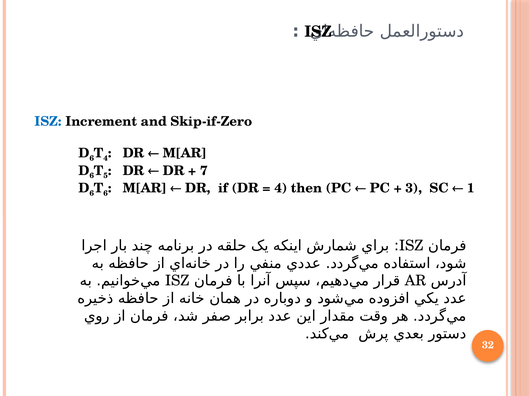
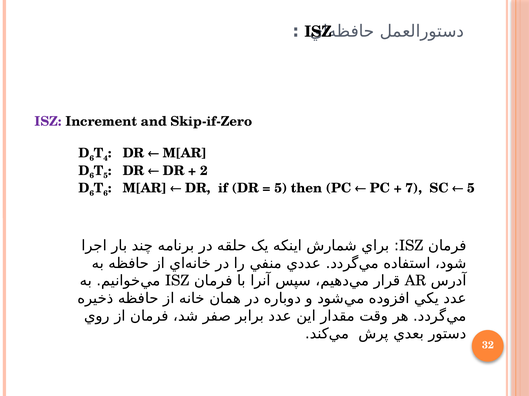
ISZ colour: blue -> purple (48, 122)
7: 7 -> 2 (204, 171)
4: 4 -> 5 (281, 188)
3: 3 -> 7 (414, 188)
1: 1 -> 5 (471, 188)
